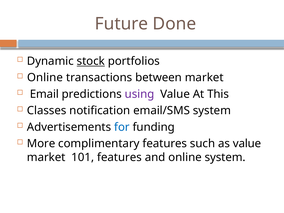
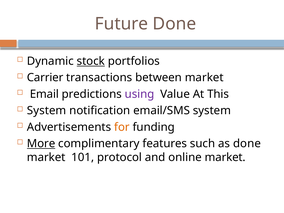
Online: Online -> Carrier (45, 78)
Classes: Classes -> System (47, 111)
for colour: blue -> orange (122, 127)
More underline: none -> present (41, 144)
as value: value -> done (247, 144)
101 features: features -> protocol (119, 157)
online system: system -> market (225, 157)
